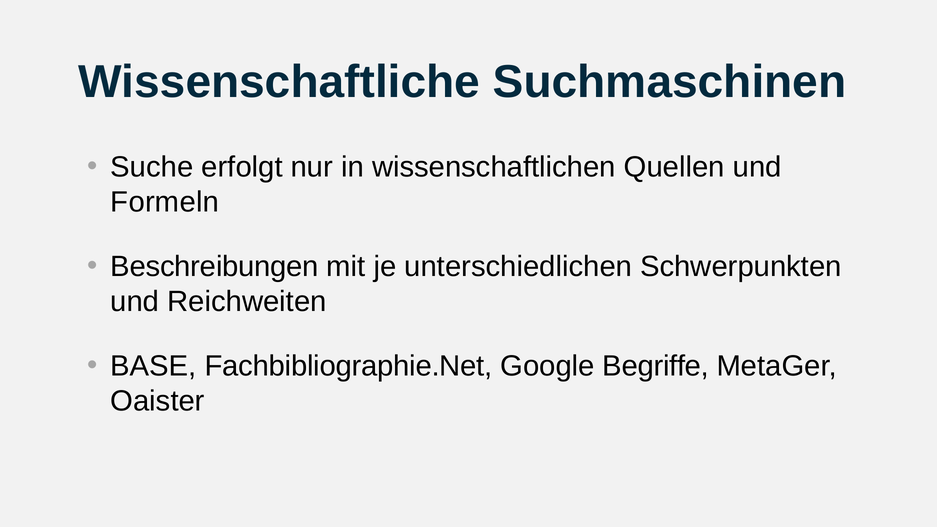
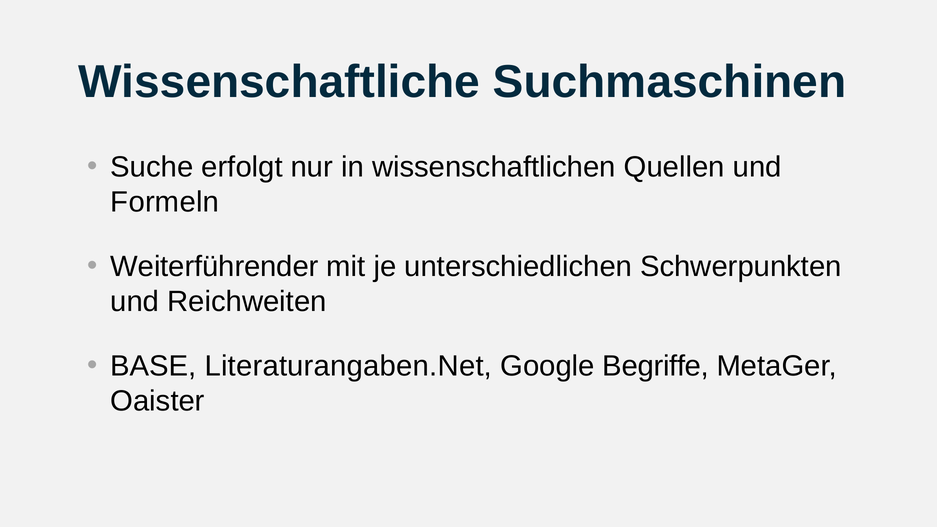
Beschreibungen: Beschreibungen -> Weiterführender (214, 267)
Fachbibliographie.Net: Fachbibliographie.Net -> Literaturangaben.Net (348, 366)
